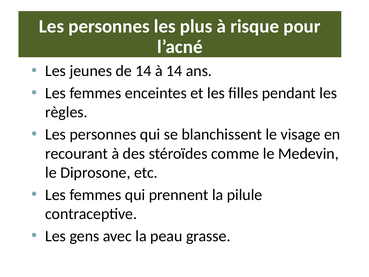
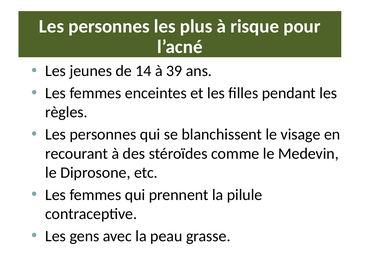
à 14: 14 -> 39 (174, 71)
